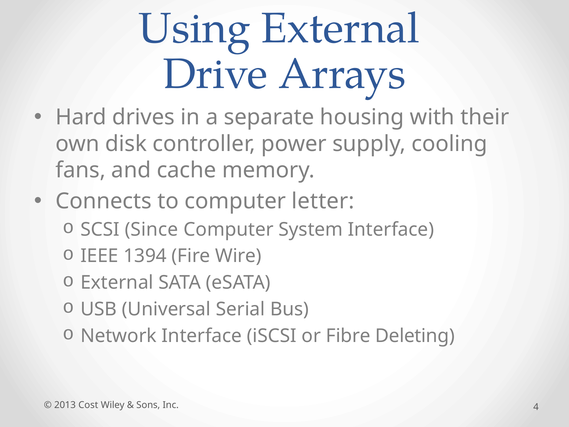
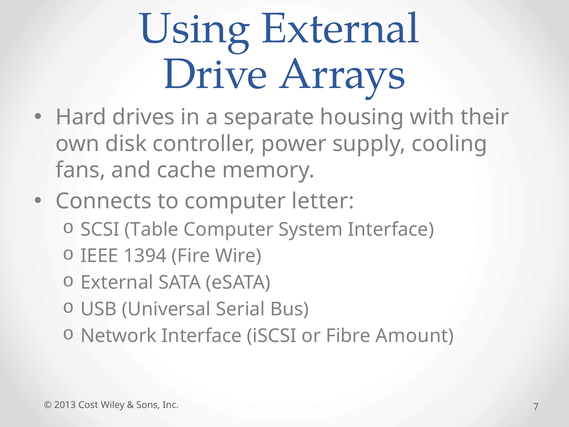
Since: Since -> Table (152, 229)
Deleting: Deleting -> Amount (415, 336)
4: 4 -> 7 (536, 407)
